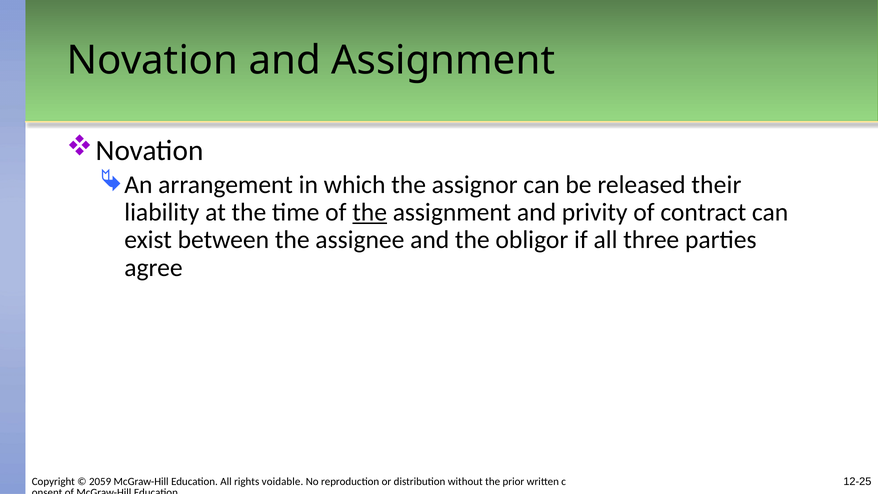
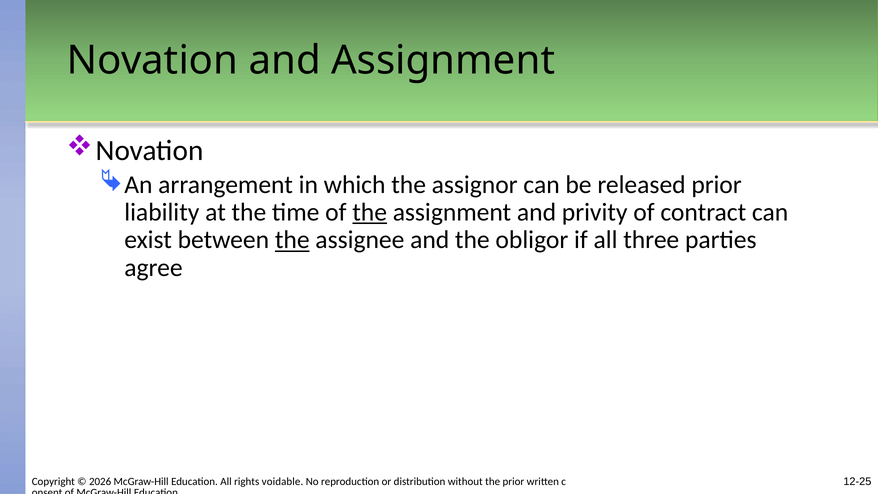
released their: their -> prior (717, 185)
the underline: none -> present (292, 240)
2059: 2059 -> 2026 (100, 481)
